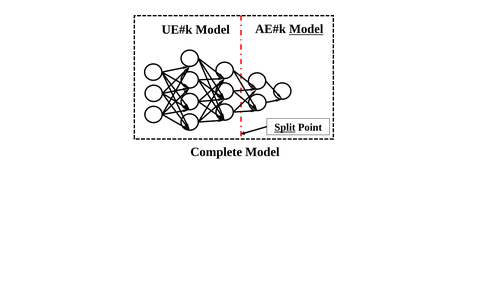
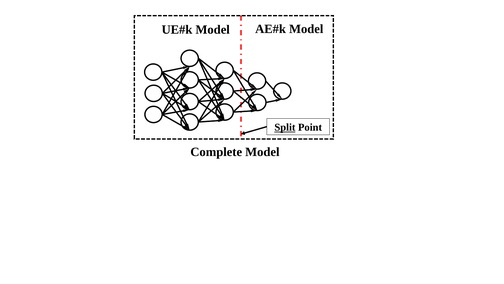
Model underline: present -> none (306, 29)
